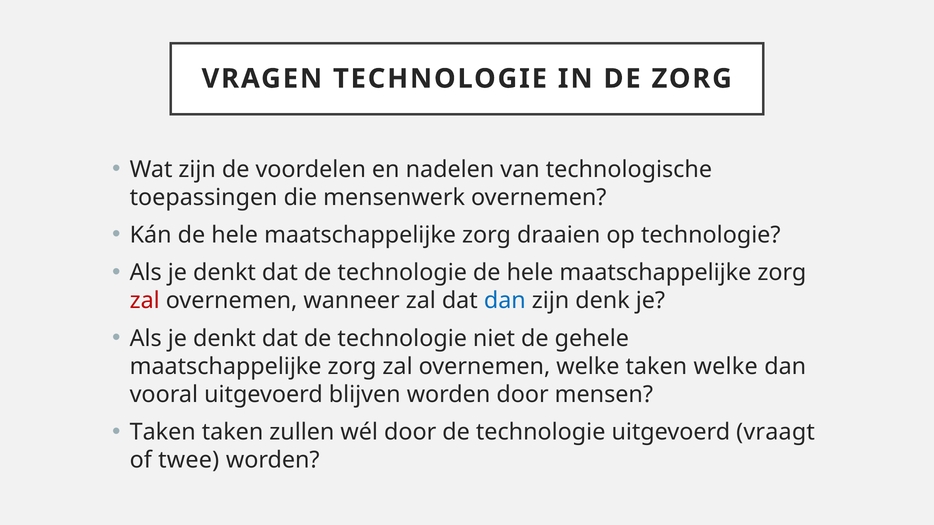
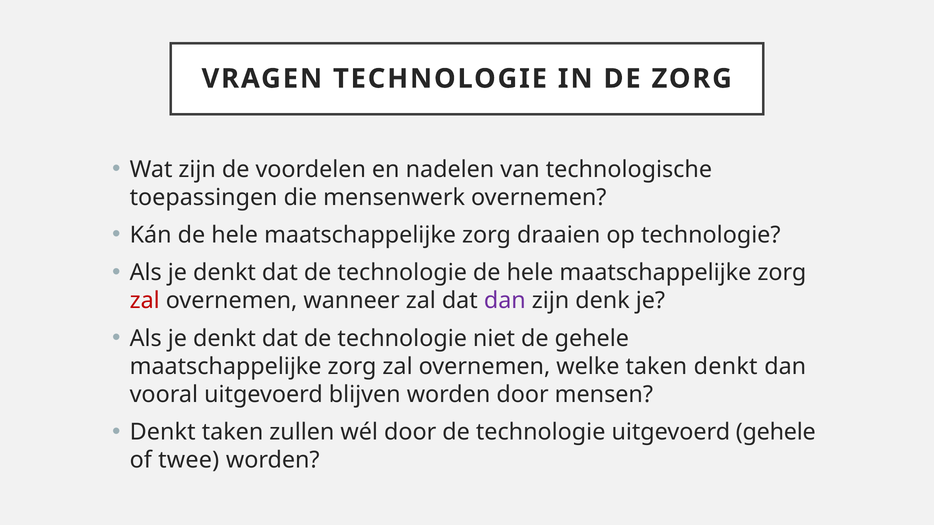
dan colour: blue -> purple (505, 301)
taken welke: welke -> denkt (726, 367)
Taken: Taken -> Denkt (163, 433)
uitgevoerd vraagt: vraagt -> gehele (776, 433)
